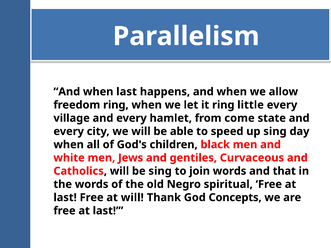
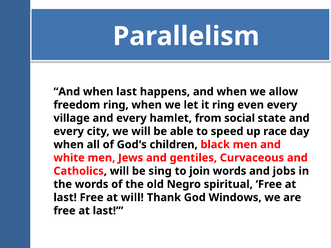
little: little -> even (251, 105)
come: come -> social (240, 118)
up sing: sing -> race (275, 131)
that: that -> jobs (284, 171)
Concepts: Concepts -> Windows (235, 198)
